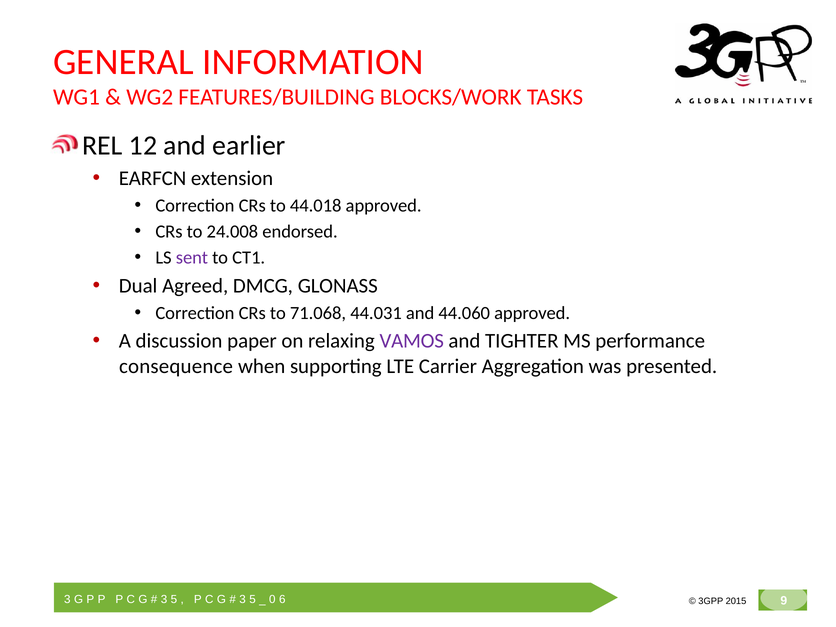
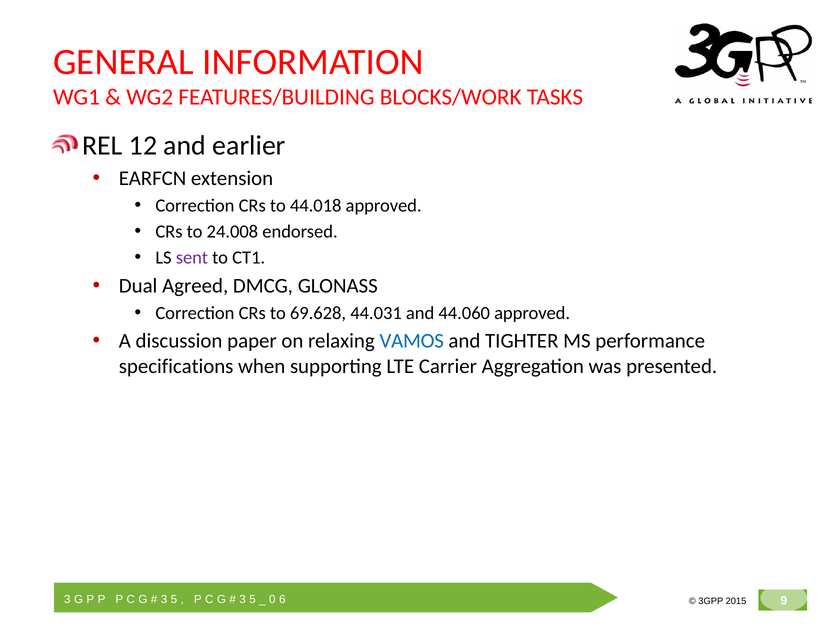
71.068: 71.068 -> 69.628 (318, 313)
VAMOS colour: purple -> blue (412, 341)
consequence: consequence -> specifications (176, 366)
